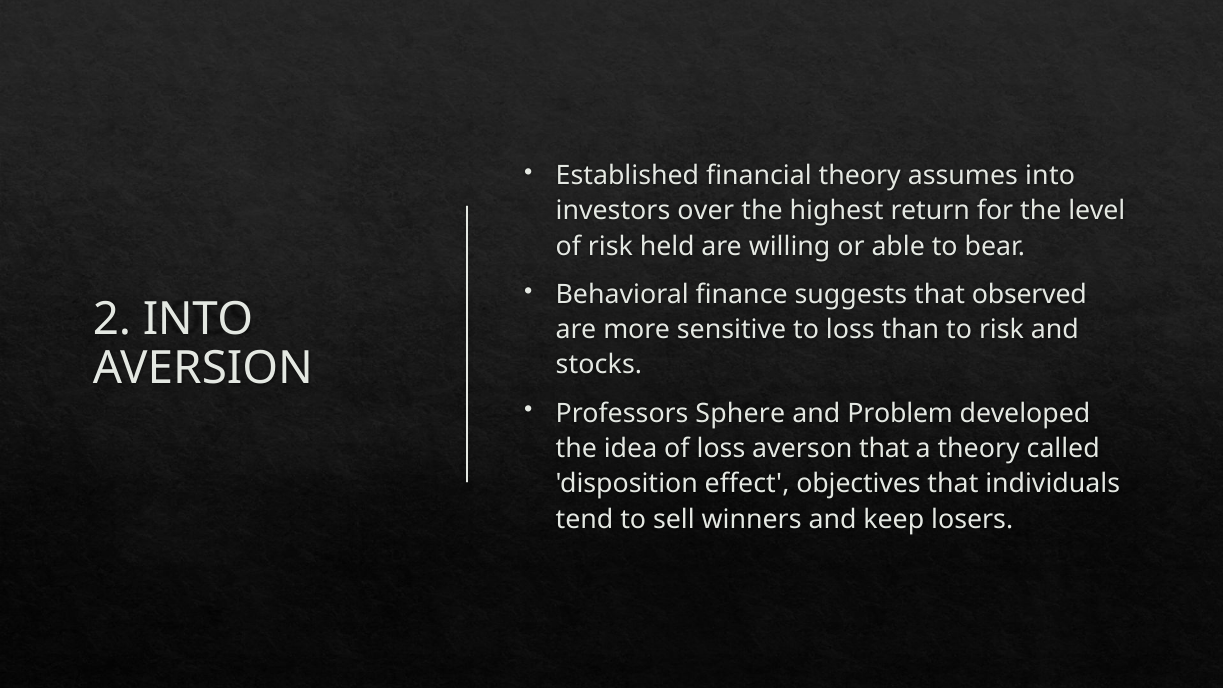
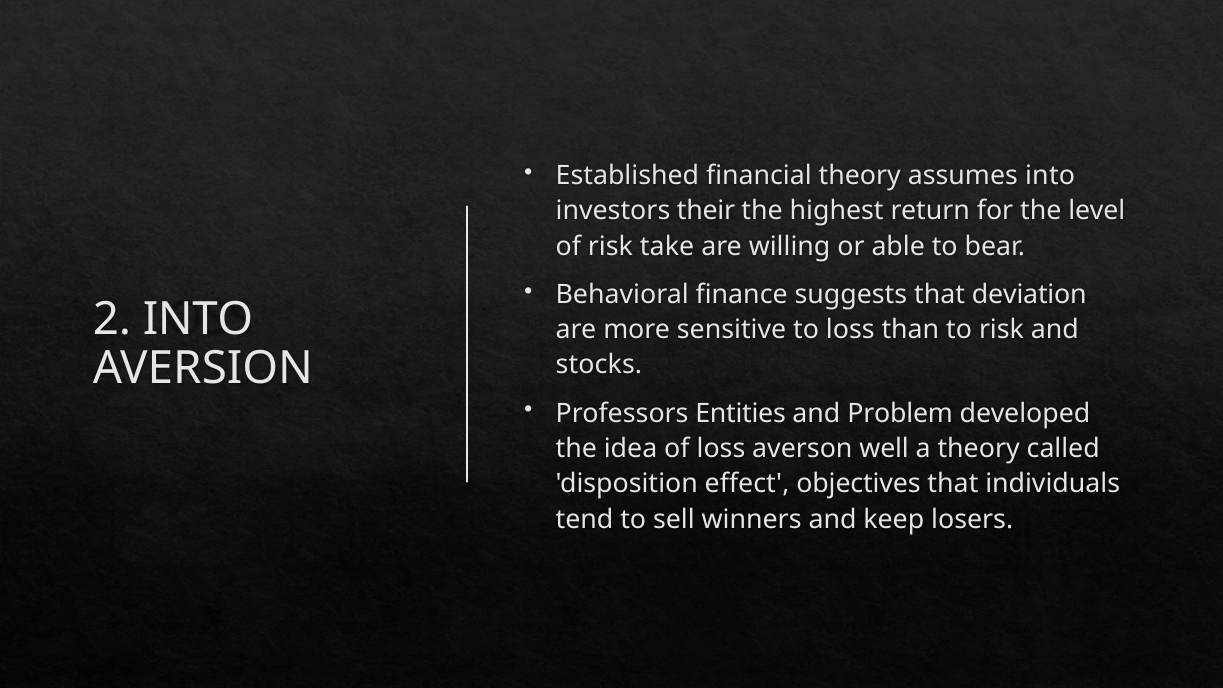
over: over -> their (706, 211)
held: held -> take (667, 246)
observed: observed -> deviation (1029, 294)
Sphere: Sphere -> Entities (741, 413)
averson that: that -> well (884, 449)
